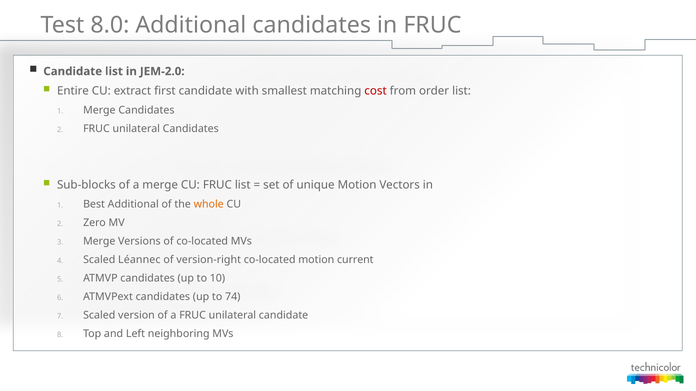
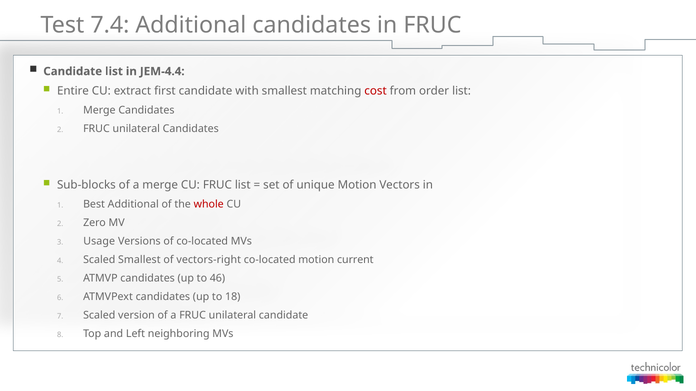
8.0: 8.0 -> 7.4 (110, 25)
JEM-2.0: JEM-2.0 -> JEM-4.4 (162, 71)
whole colour: orange -> red (209, 204)
Merge: Merge -> Usage (99, 241)
Scaled Léannec: Léannec -> Smallest (139, 260)
version-right: version-right -> vectors-right (209, 260)
10: 10 -> 46 (217, 279)
74: 74 -> 18 (233, 297)
